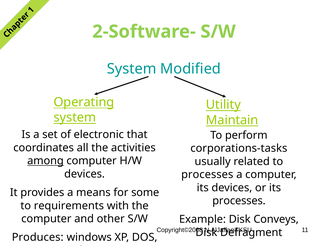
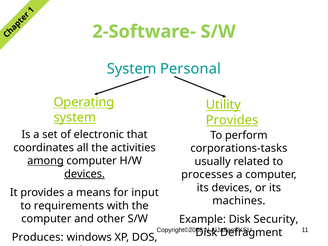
Modified: Modified -> Personal (191, 69)
Maintain: Maintain -> Provides (232, 120)
devices underline: none -> present (85, 174)
some: some -> input (145, 193)
processes: processes -> machines (239, 201)
Conveys: Conveys -> Security (276, 219)
